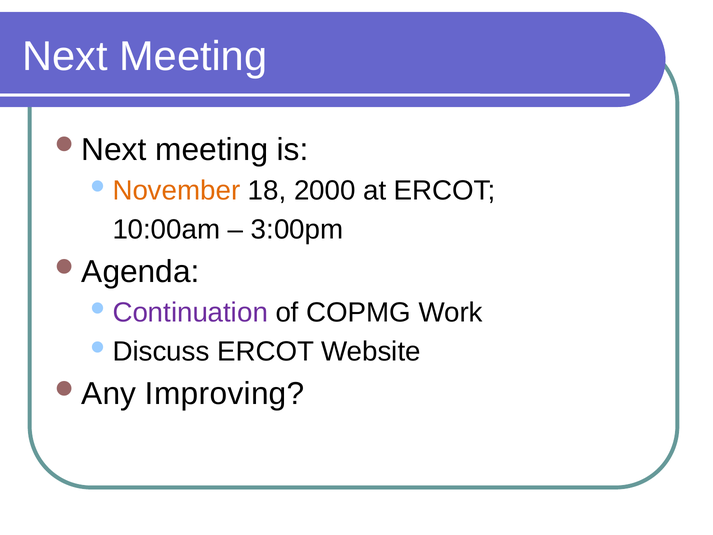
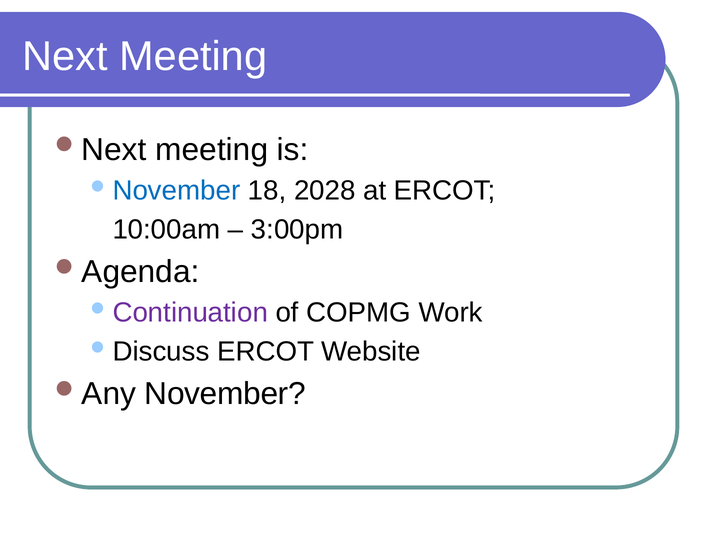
November colour: orange -> blue (176, 191)
2000: 2000 -> 2028 (325, 191)
Improving: Improving -> November (225, 394)
